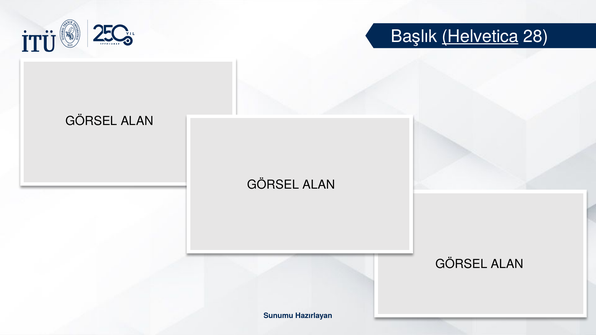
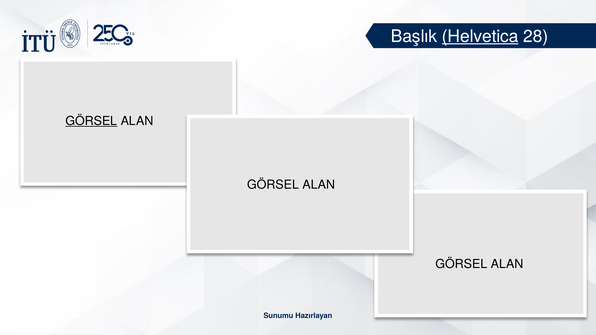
GÖRSEL underline: none -> present (91, 121)
